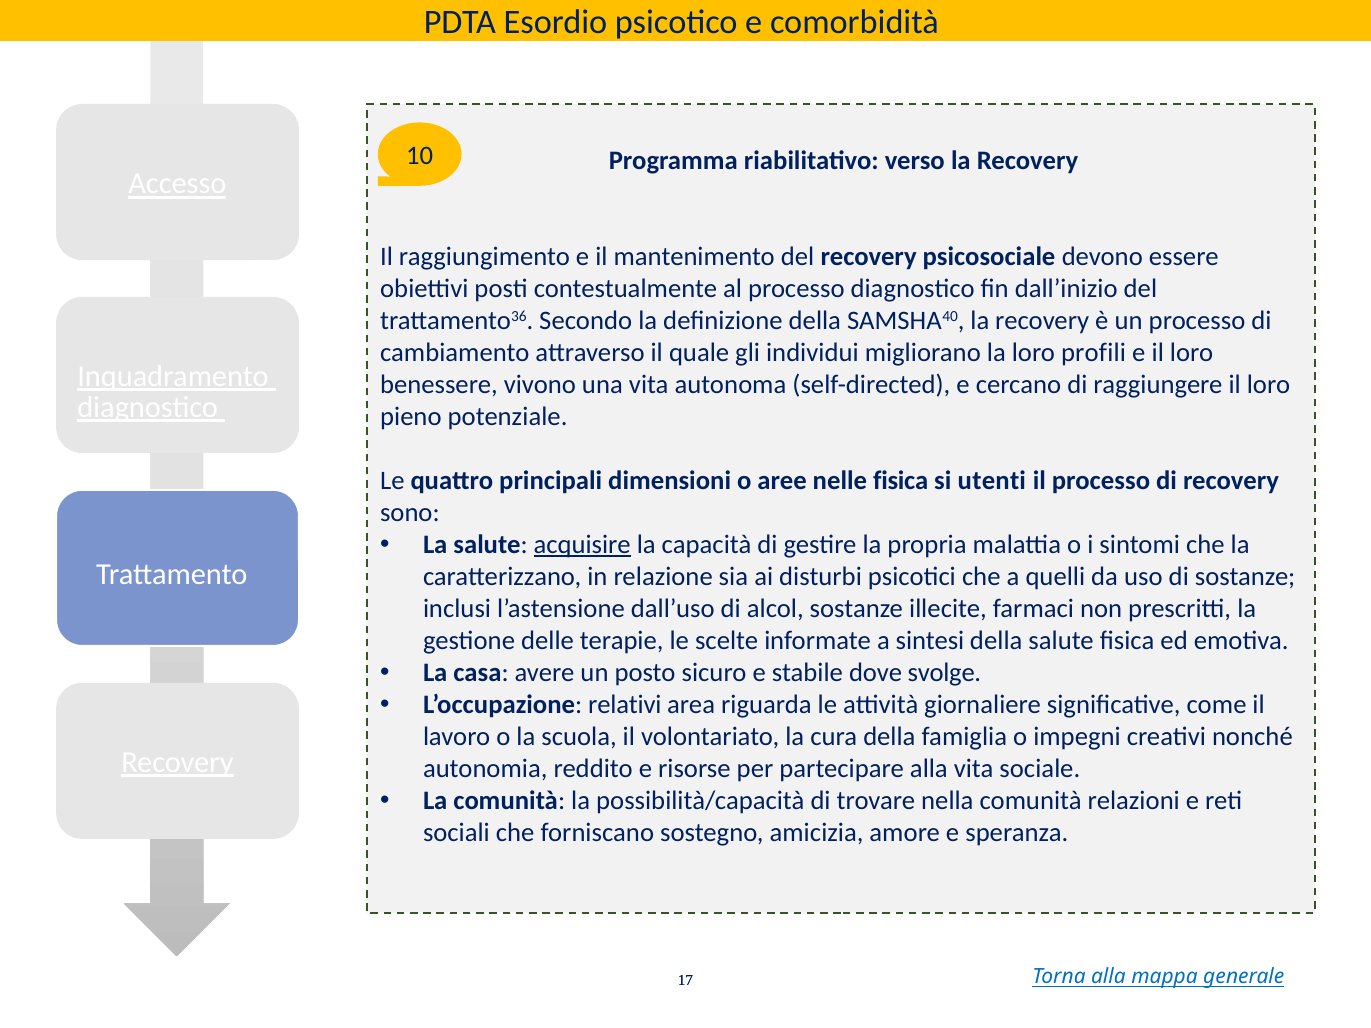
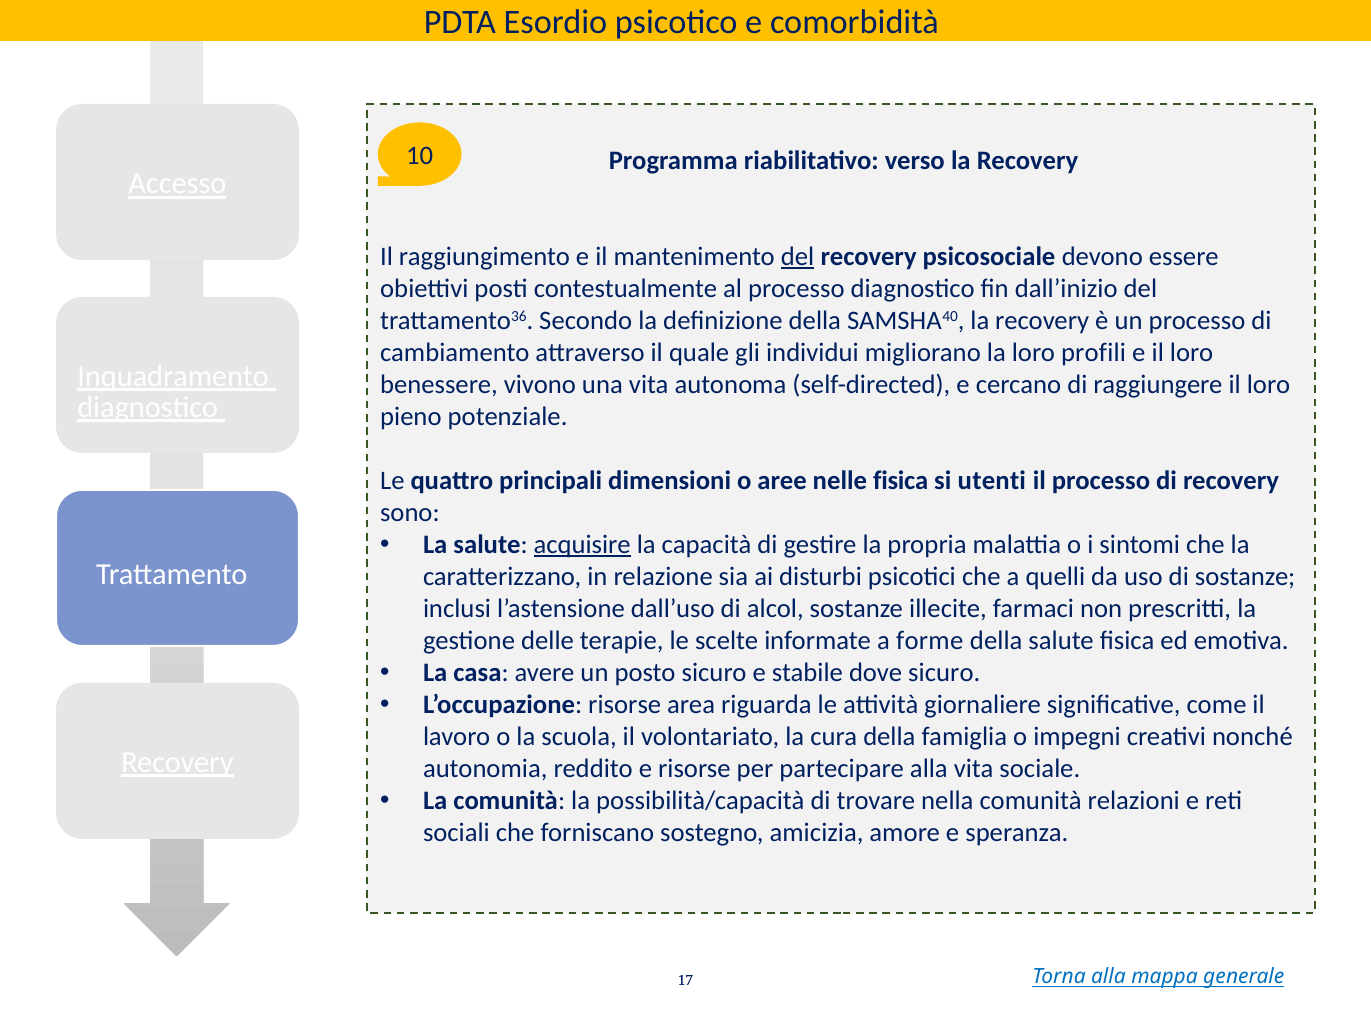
del underline: none -> present (798, 257)
sintesi: sintesi -> forme (930, 641)
dove svolge: svolge -> sicuro (944, 673)
L’occupazione relativi: relativi -> risorse (625, 705)
